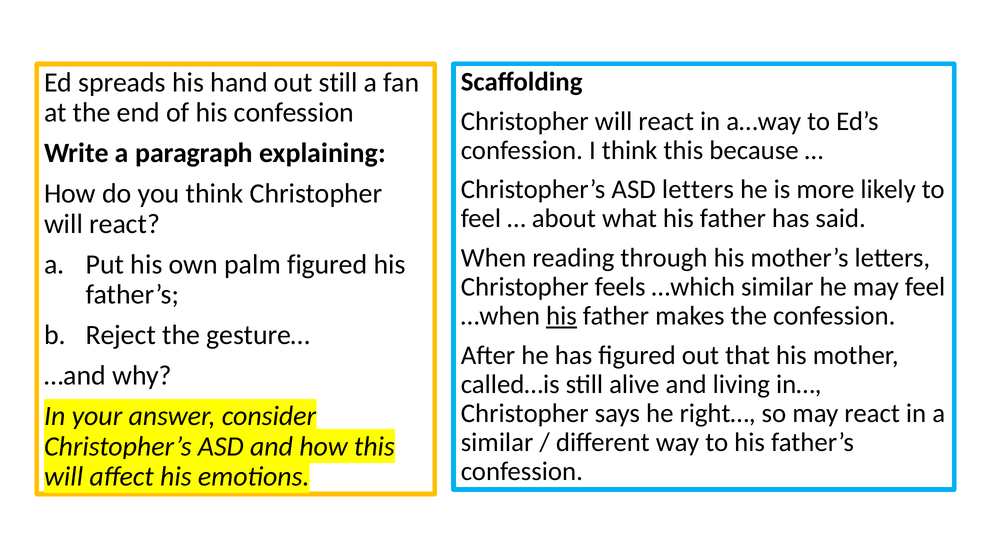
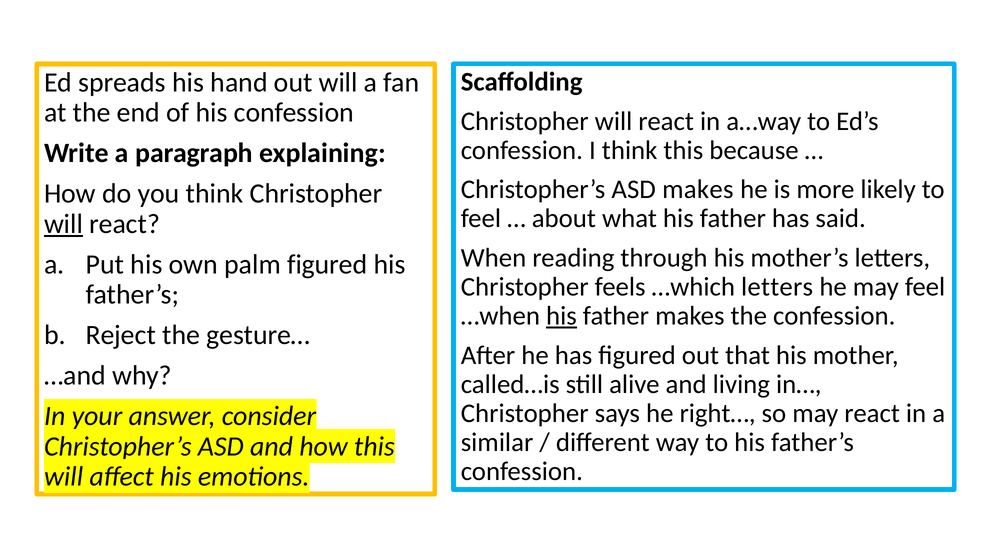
out still: still -> will (338, 82)
ASD letters: letters -> makes (698, 189)
will underline: none -> present (64, 224)
…which similar: similar -> letters (777, 287)
